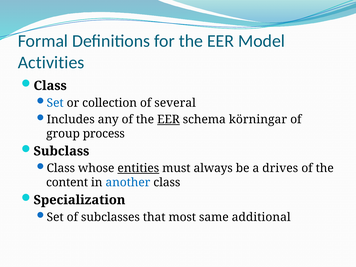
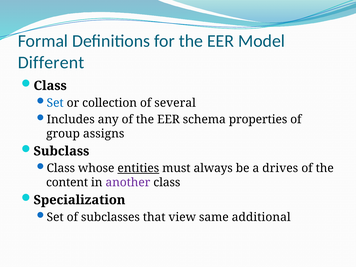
Activities: Activities -> Different (51, 62)
EER underline: present -> none (168, 119)
körningar: körningar -> properties (258, 119)
process: process -> assigns (104, 134)
another colour: blue -> purple (128, 183)
most: most -> view (182, 217)
